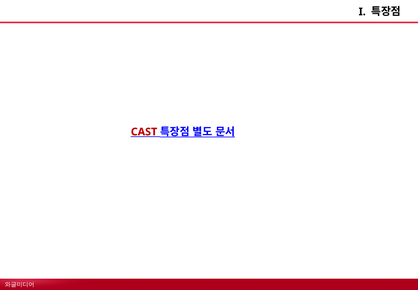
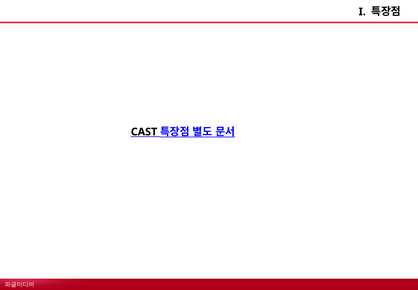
CAST colour: red -> black (144, 132)
